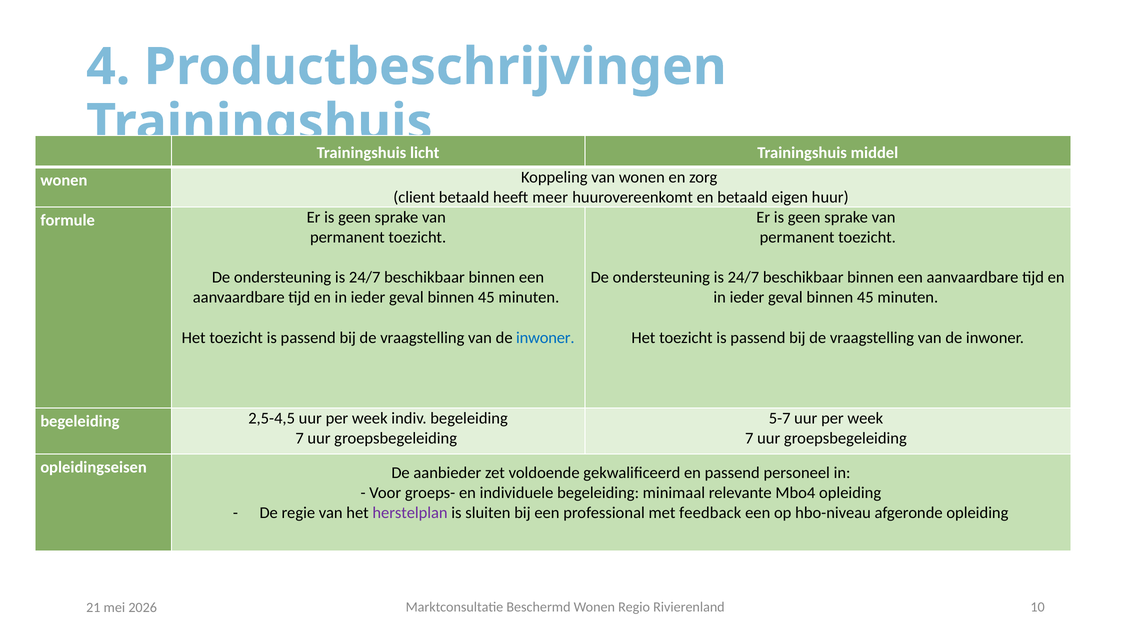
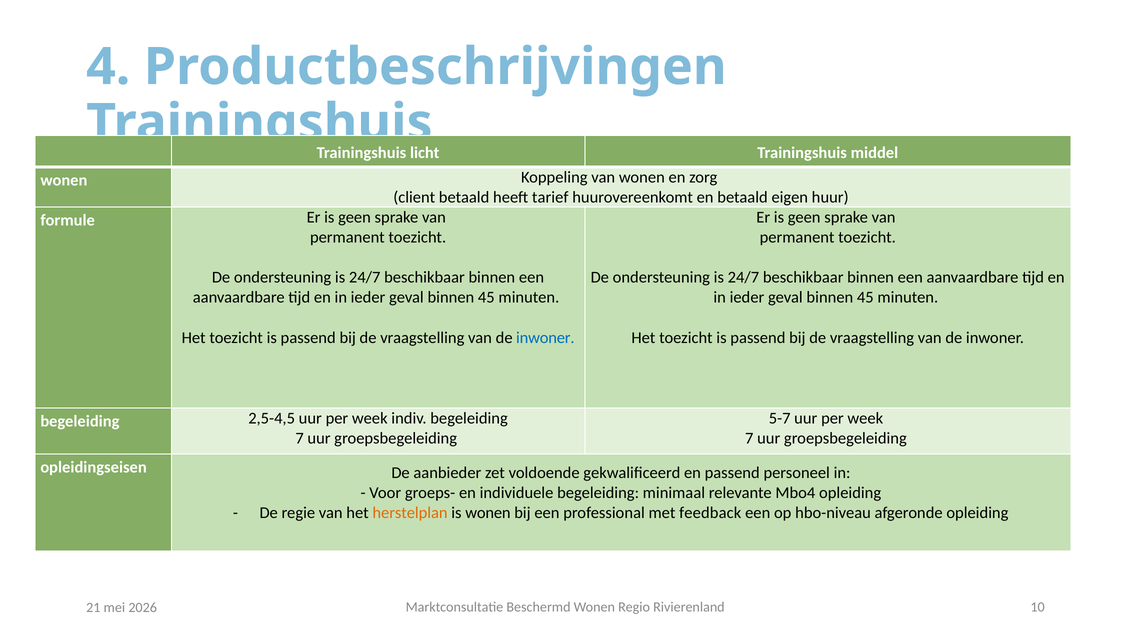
meer: meer -> tarief (550, 197)
herstelplan colour: purple -> orange (410, 513)
is sluiten: sluiten -> wonen (488, 513)
